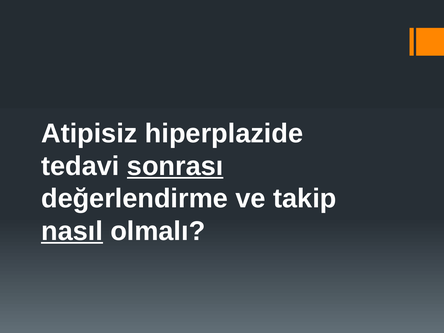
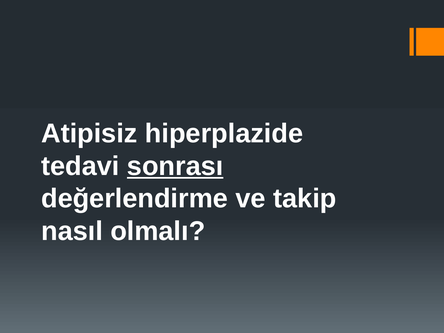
nasıl underline: present -> none (72, 231)
